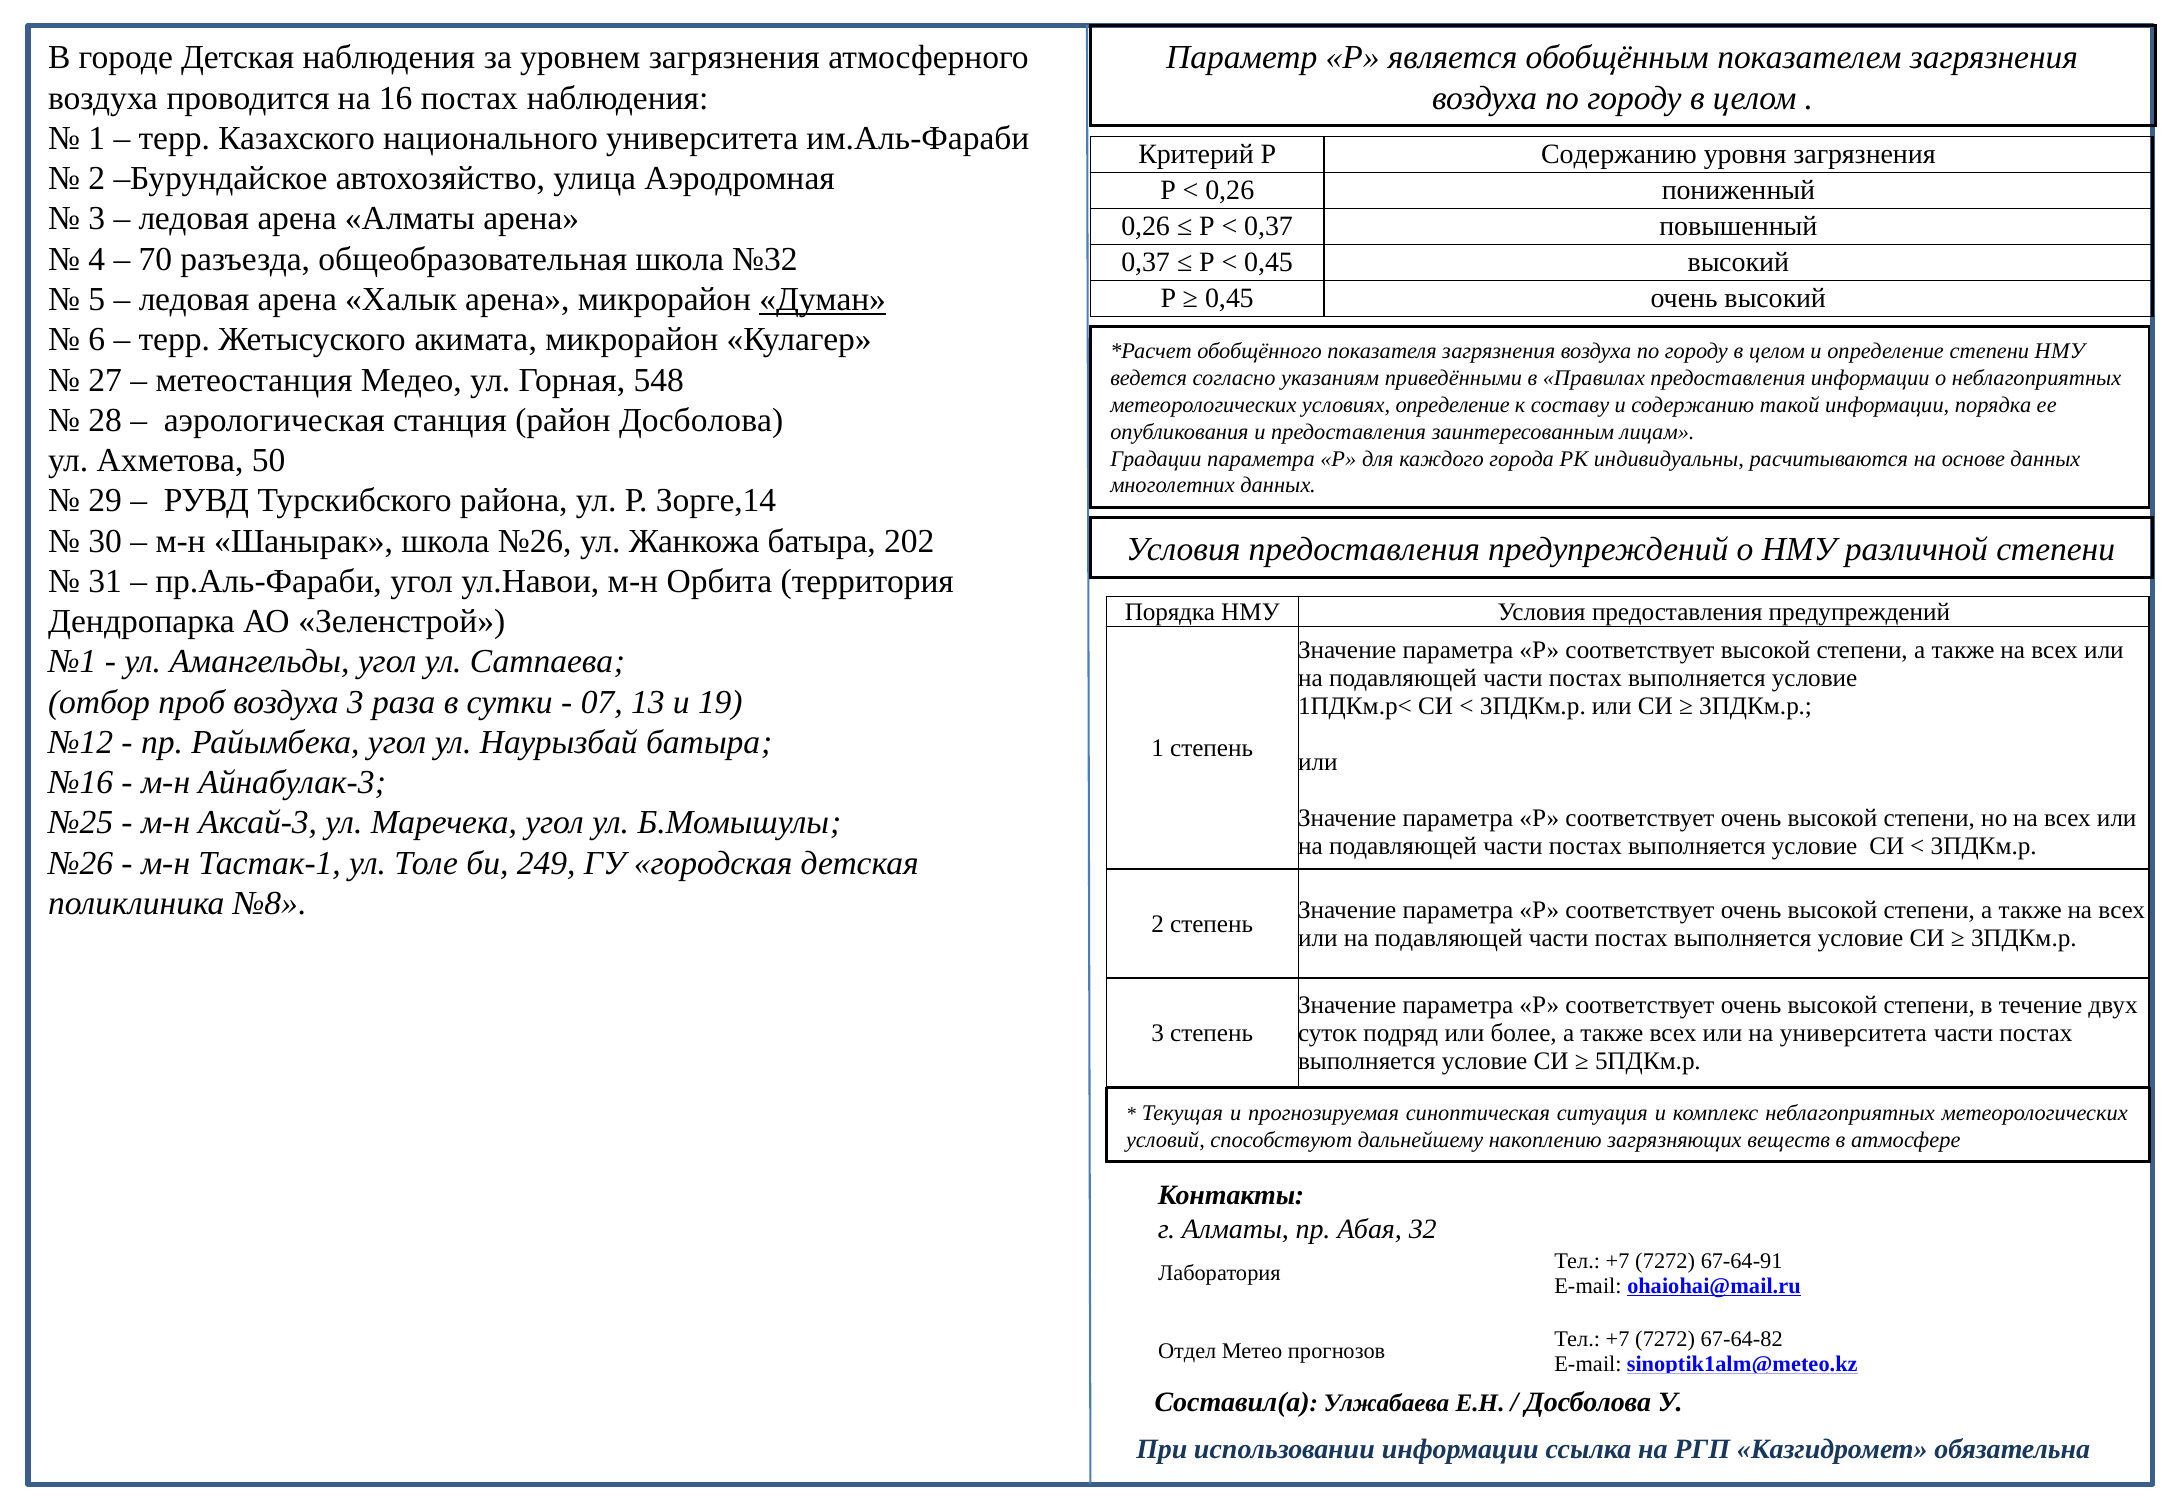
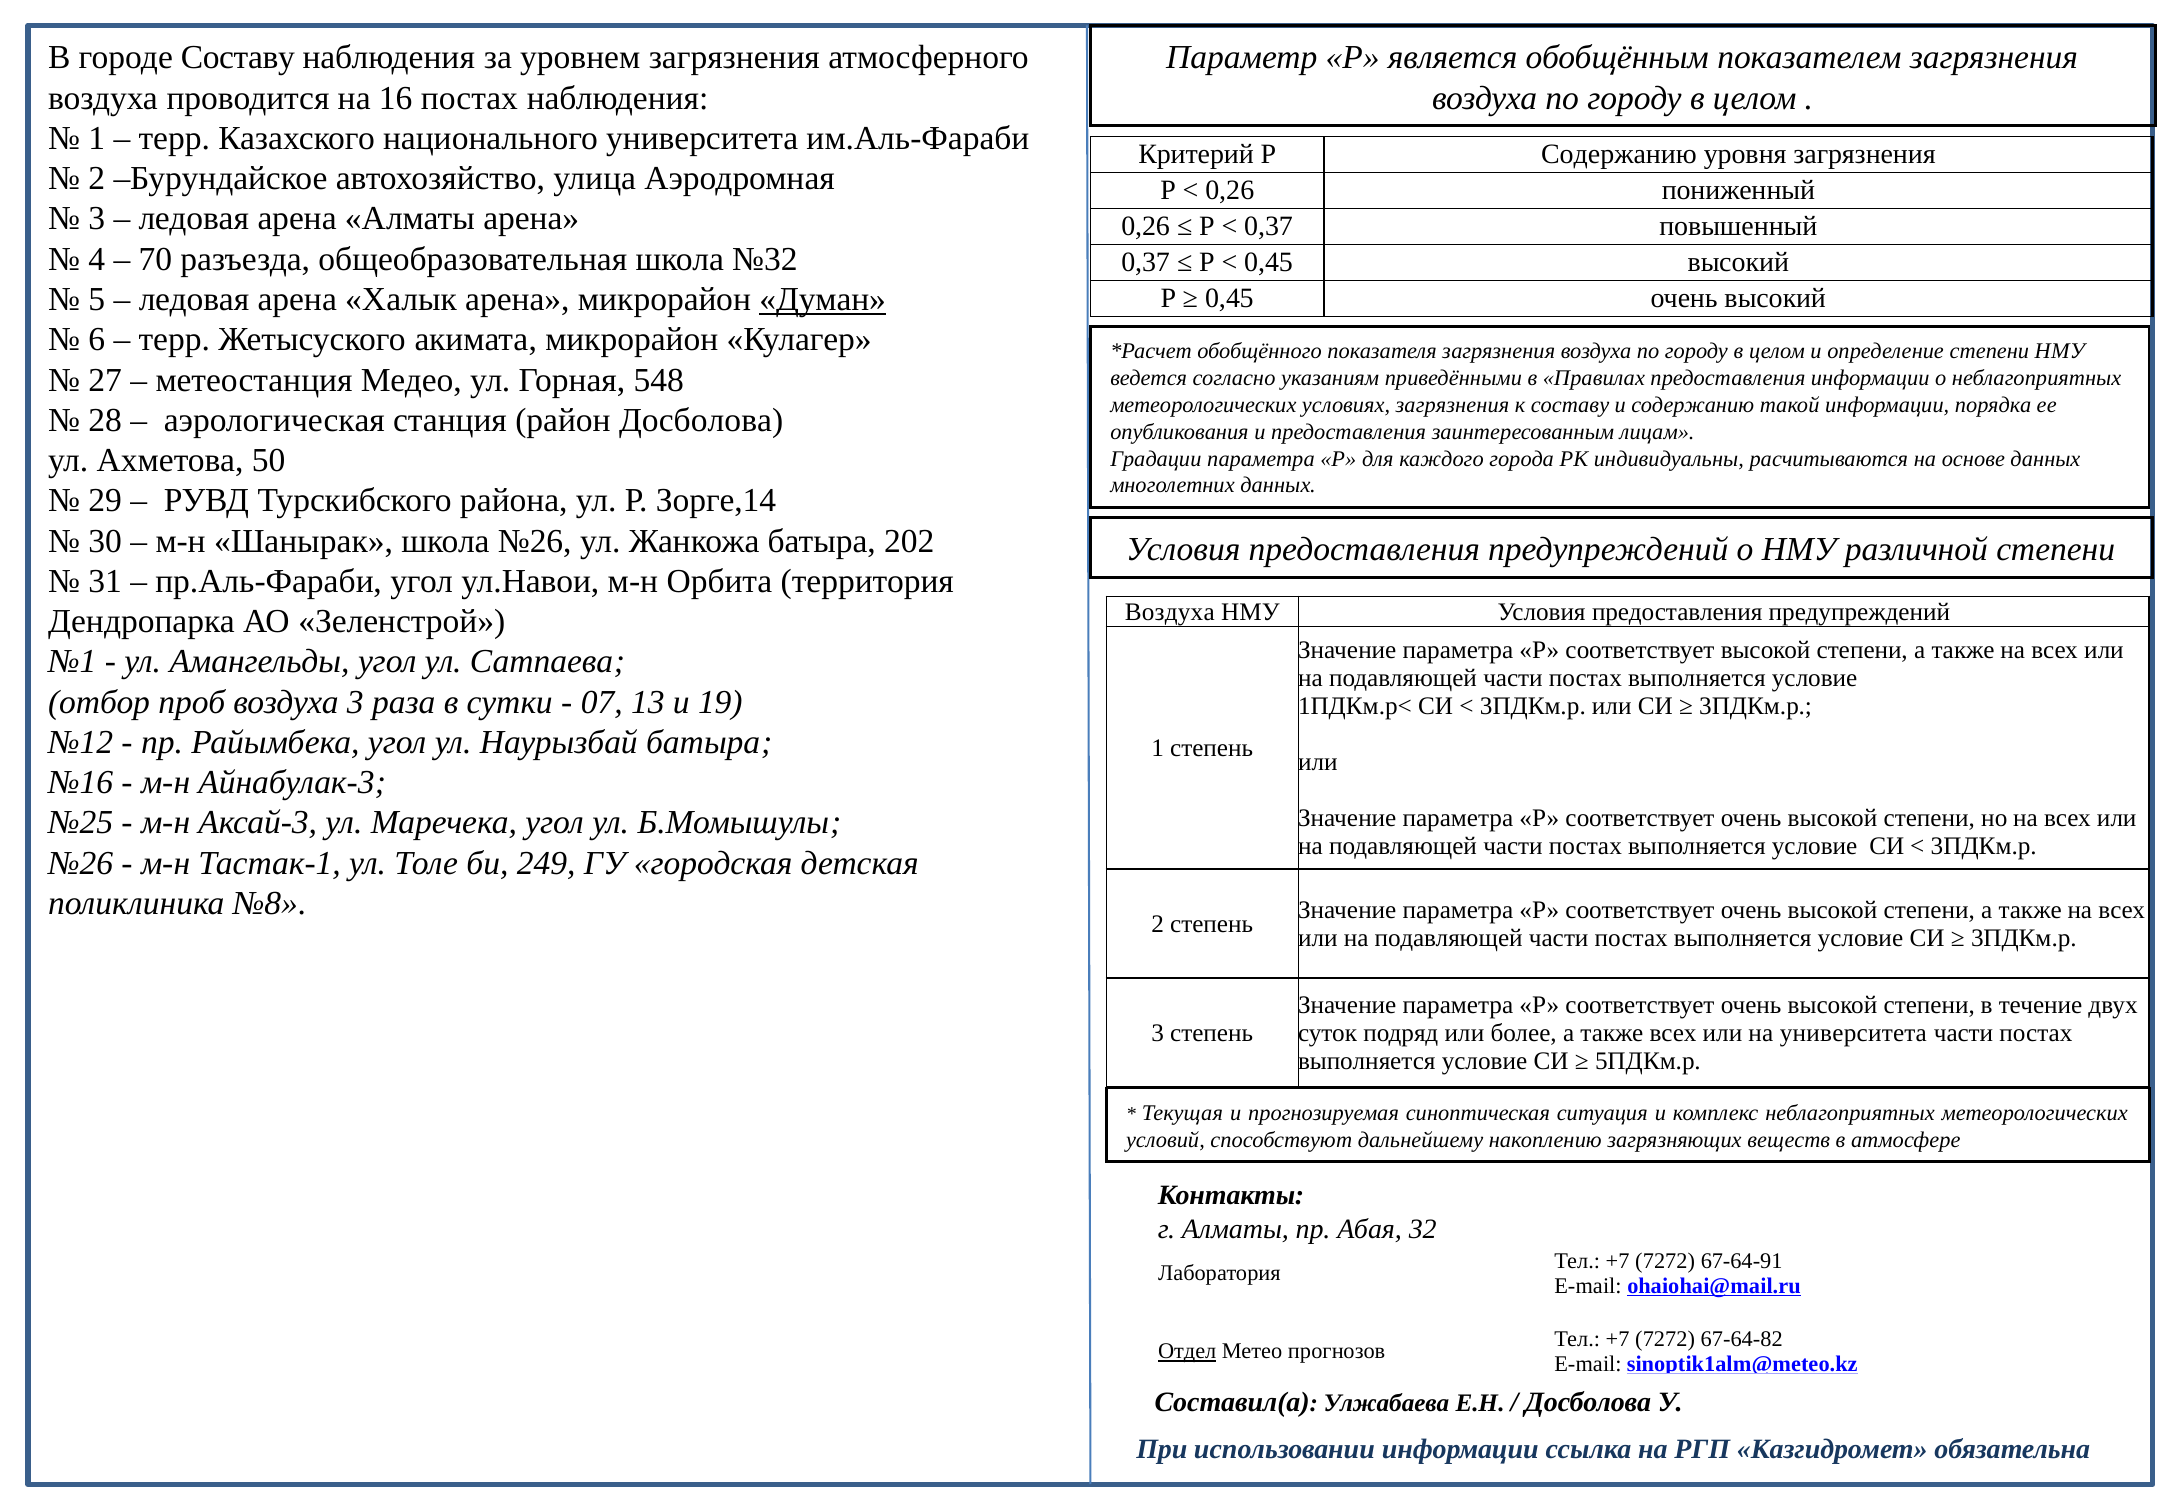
городе Детская: Детская -> Составу (238, 58)
условиях определение: определение -> загрязнения (1452, 405)
Порядка: Порядка -> Воздуха (1170, 612)
Отдел underline: none -> present (1187, 1351)
